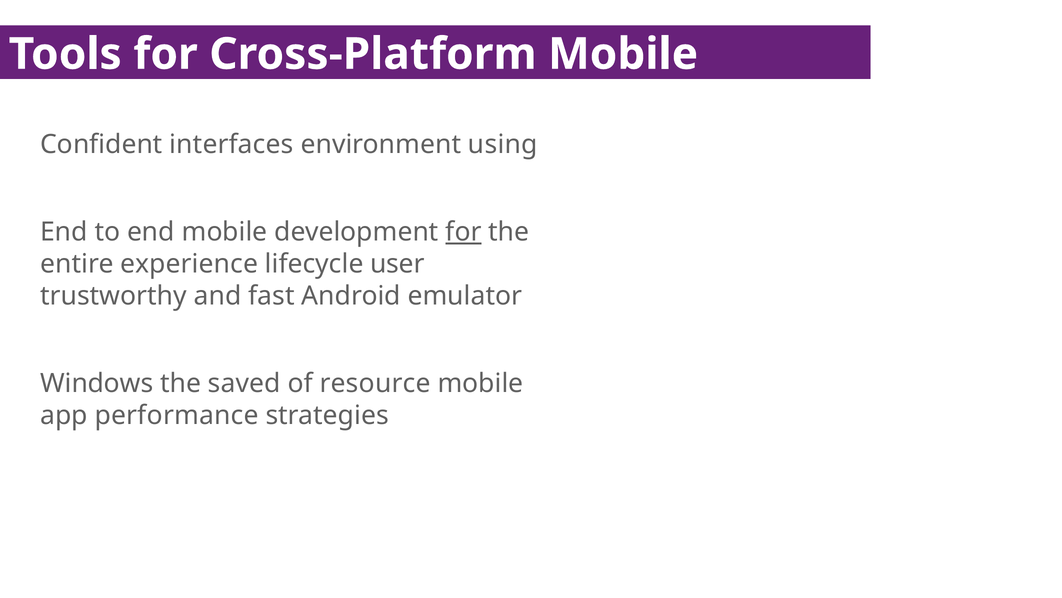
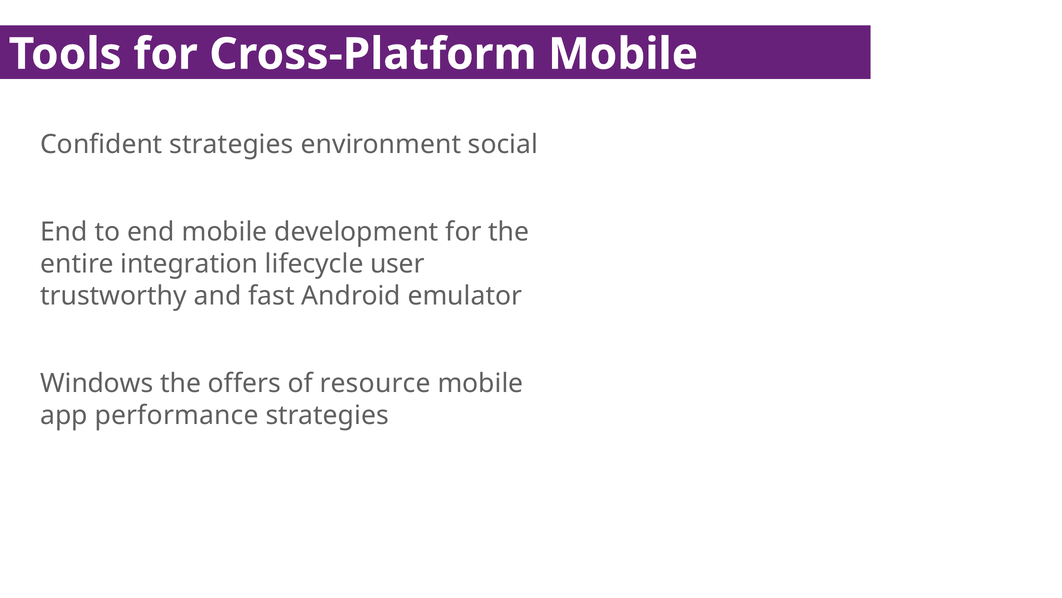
Confident interfaces: interfaces -> strategies (232, 144)
using: using -> social (503, 144)
for underline: present -> none (463, 232)
experience: experience -> integration (189, 264)
saved: saved -> offers (244, 383)
